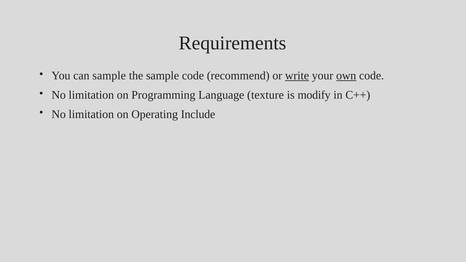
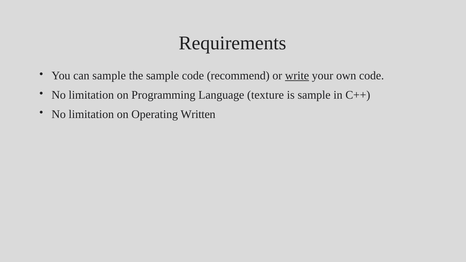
own underline: present -> none (346, 76)
is modify: modify -> sample (314, 95)
Include: Include -> Written (198, 114)
